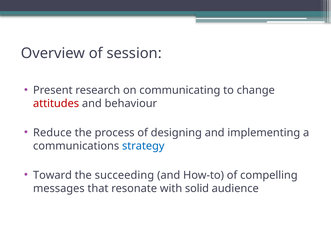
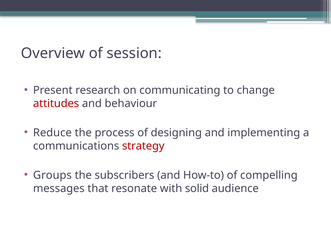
strategy colour: blue -> red (143, 146)
Toward: Toward -> Groups (52, 175)
succeeding: succeeding -> subscribers (124, 175)
